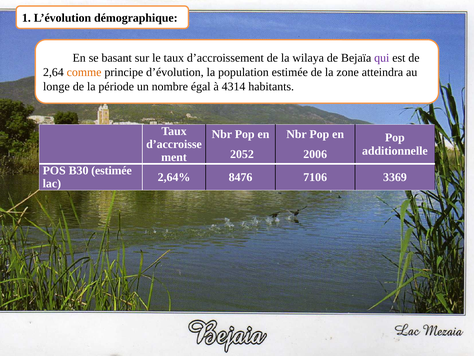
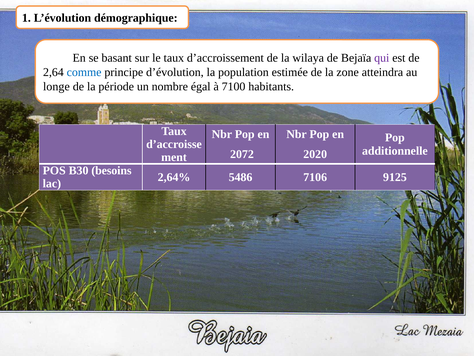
comme colour: orange -> blue (84, 72)
4314: 4314 -> 7100 (234, 86)
2052: 2052 -> 2072 (242, 154)
2006: 2006 -> 2020 (315, 154)
B30 estimée: estimée -> besoins (111, 170)
8476: 8476 -> 5486 (241, 177)
3369: 3369 -> 9125 (395, 177)
